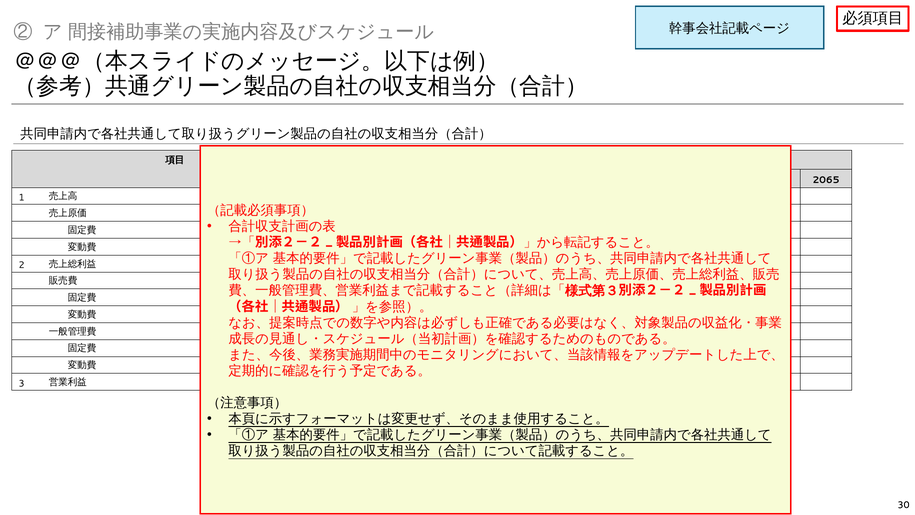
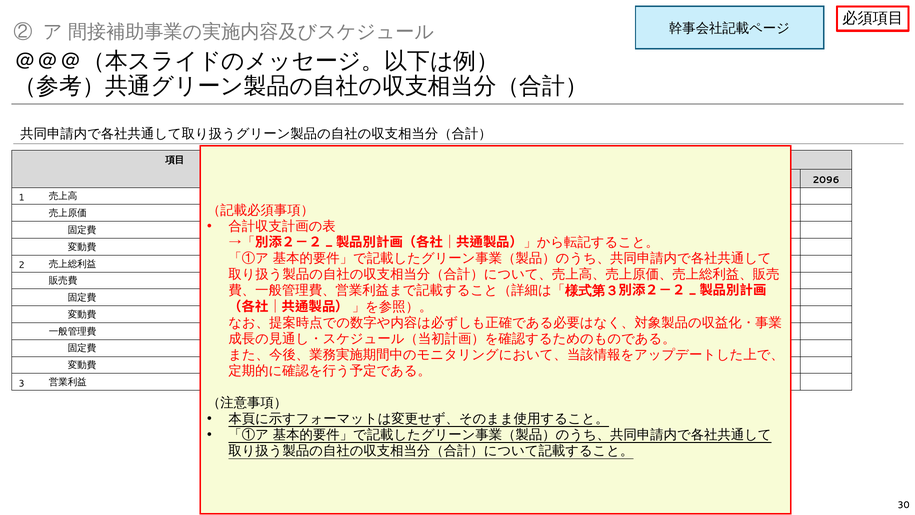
2065: 2065 -> 2096 (826, 180)
